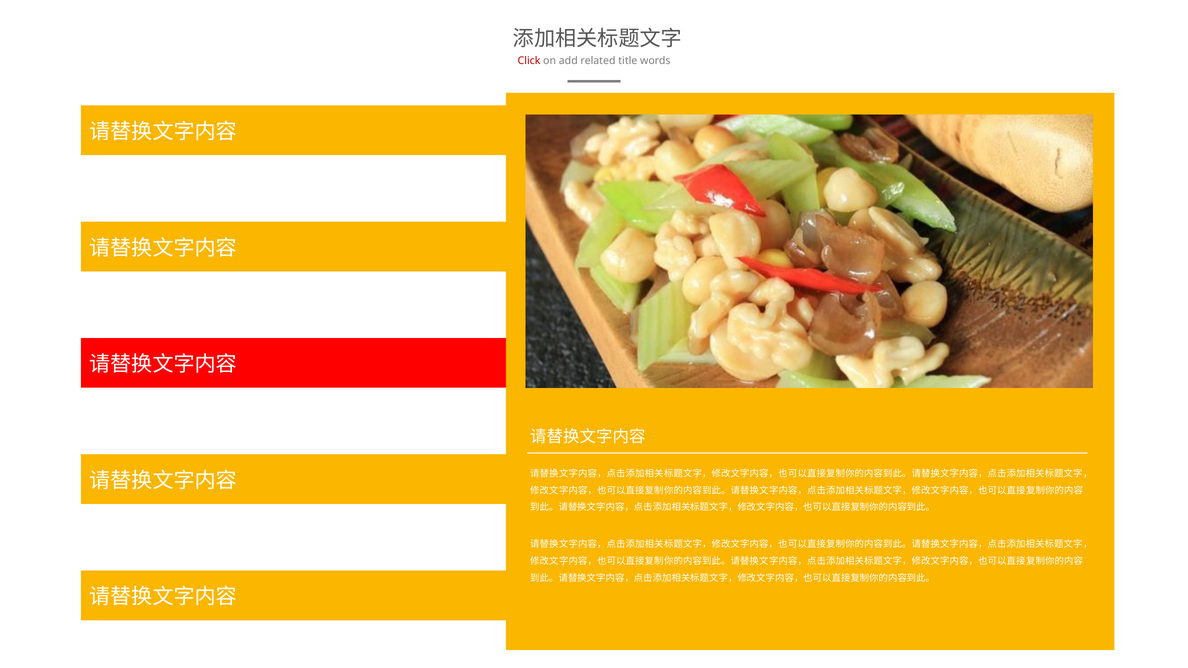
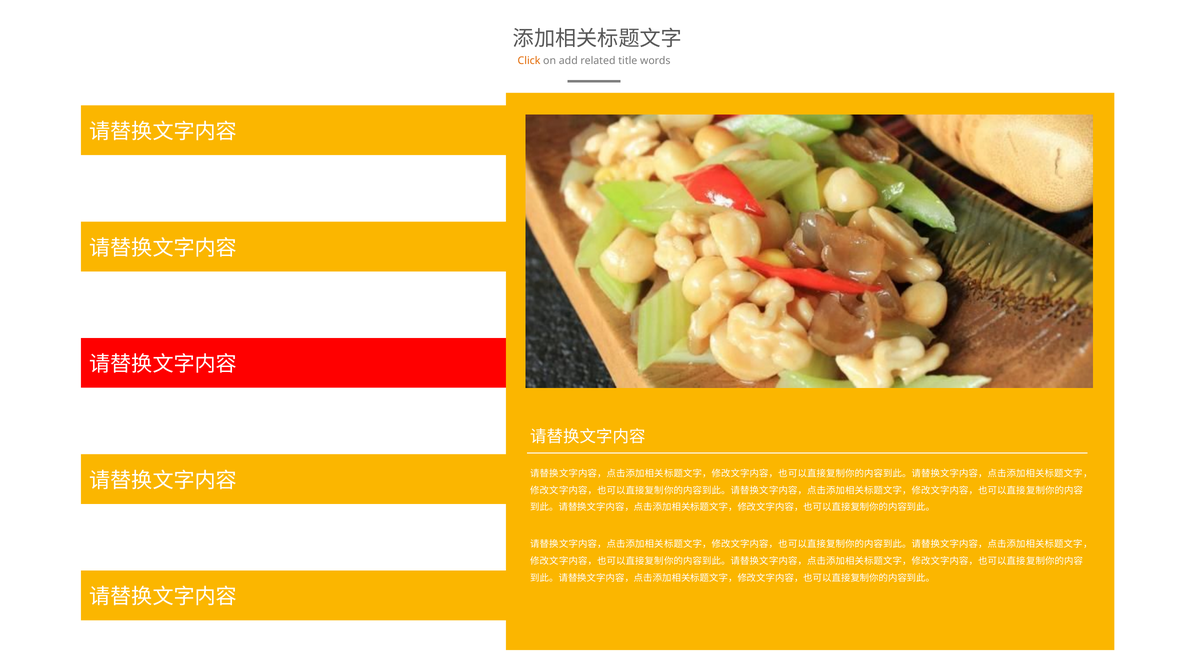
Click colour: red -> orange (529, 61)
